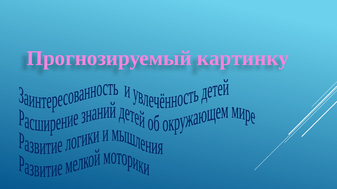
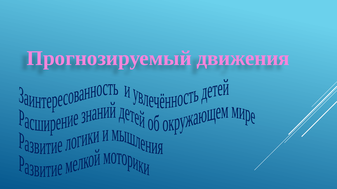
картинку: картинку -> движения (243, 58)
